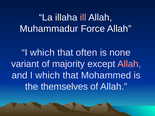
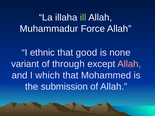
ill colour: pink -> light green (83, 17)
which: which -> ethnic (42, 53)
often: often -> good (87, 53)
majority: majority -> through (68, 64)
themselves: themselves -> submission (64, 87)
